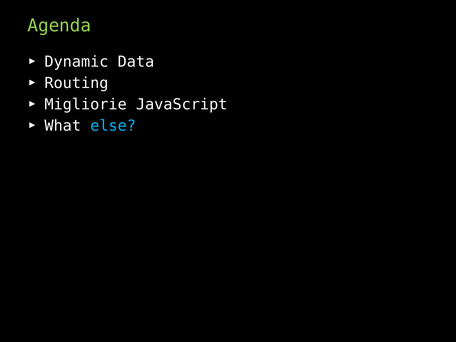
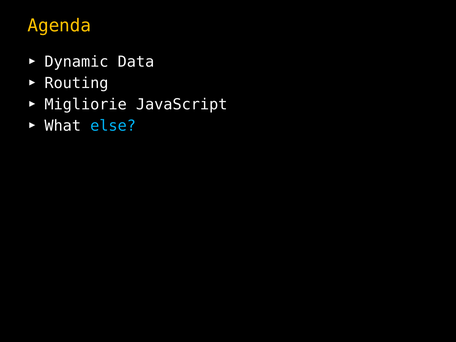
Agenda colour: light green -> yellow (59, 26)
